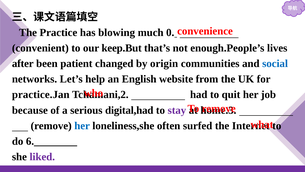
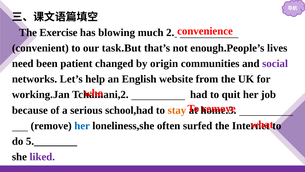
Practice: Practice -> Exercise (59, 32)
0: 0 -> 2 (170, 32)
keep.But: keep.But -> task.But (122, 48)
after: after -> need (23, 63)
social colour: blue -> purple (275, 63)
practice.Jan: practice.Jan -> working.Jan (41, 94)
digital,had: digital,had -> school,had (129, 110)
stay colour: purple -> orange (177, 110)
6.________: 6.________ -> 5.________ (52, 141)
